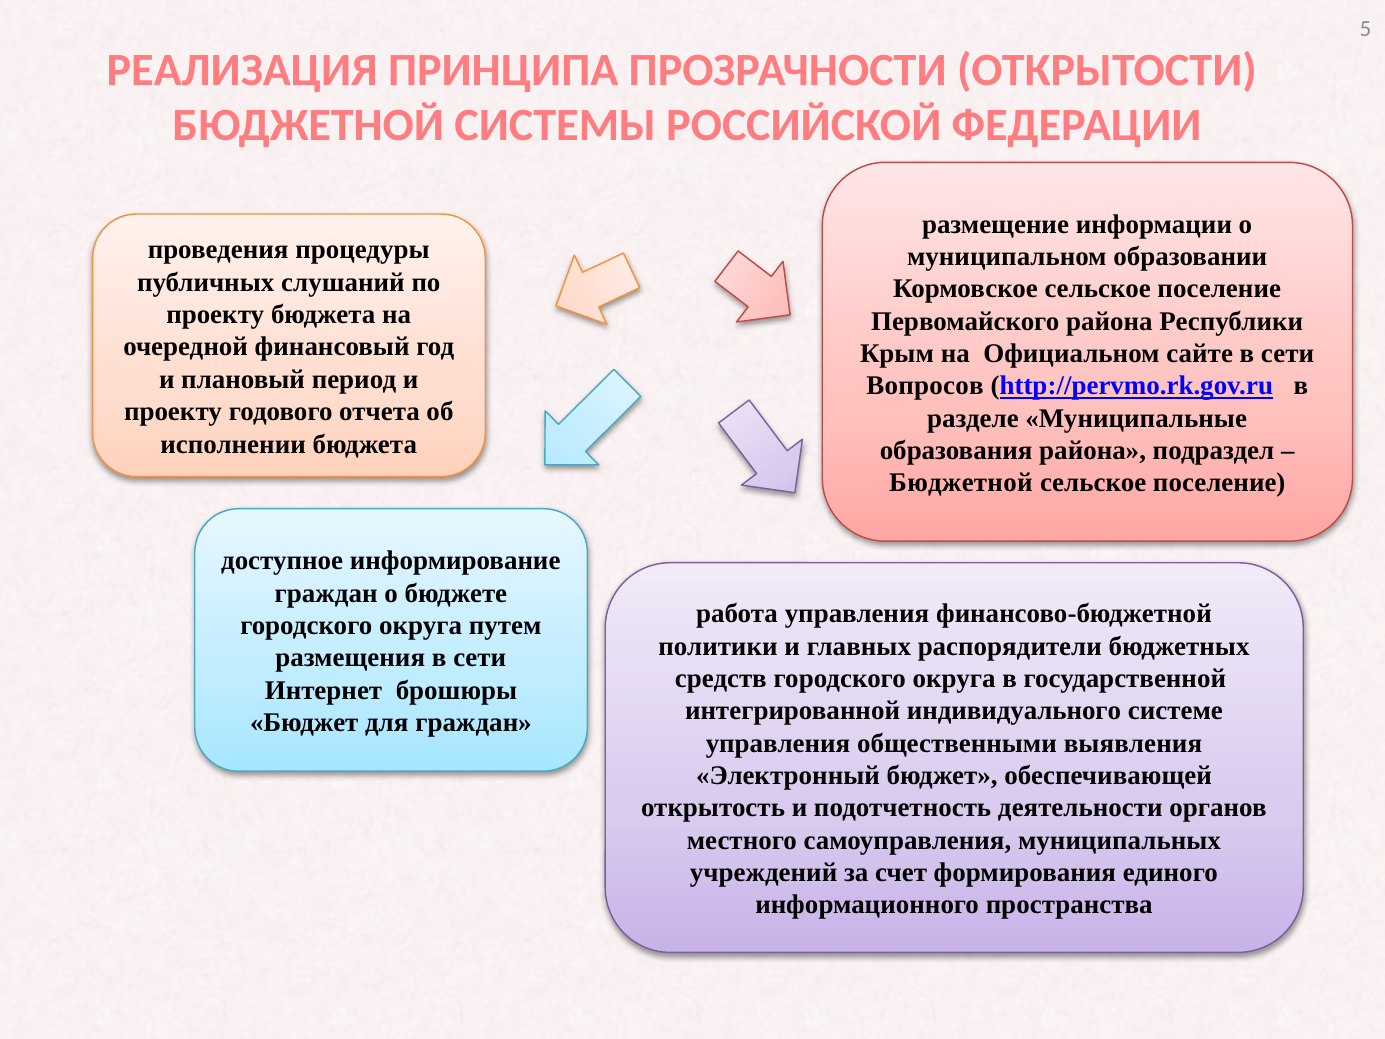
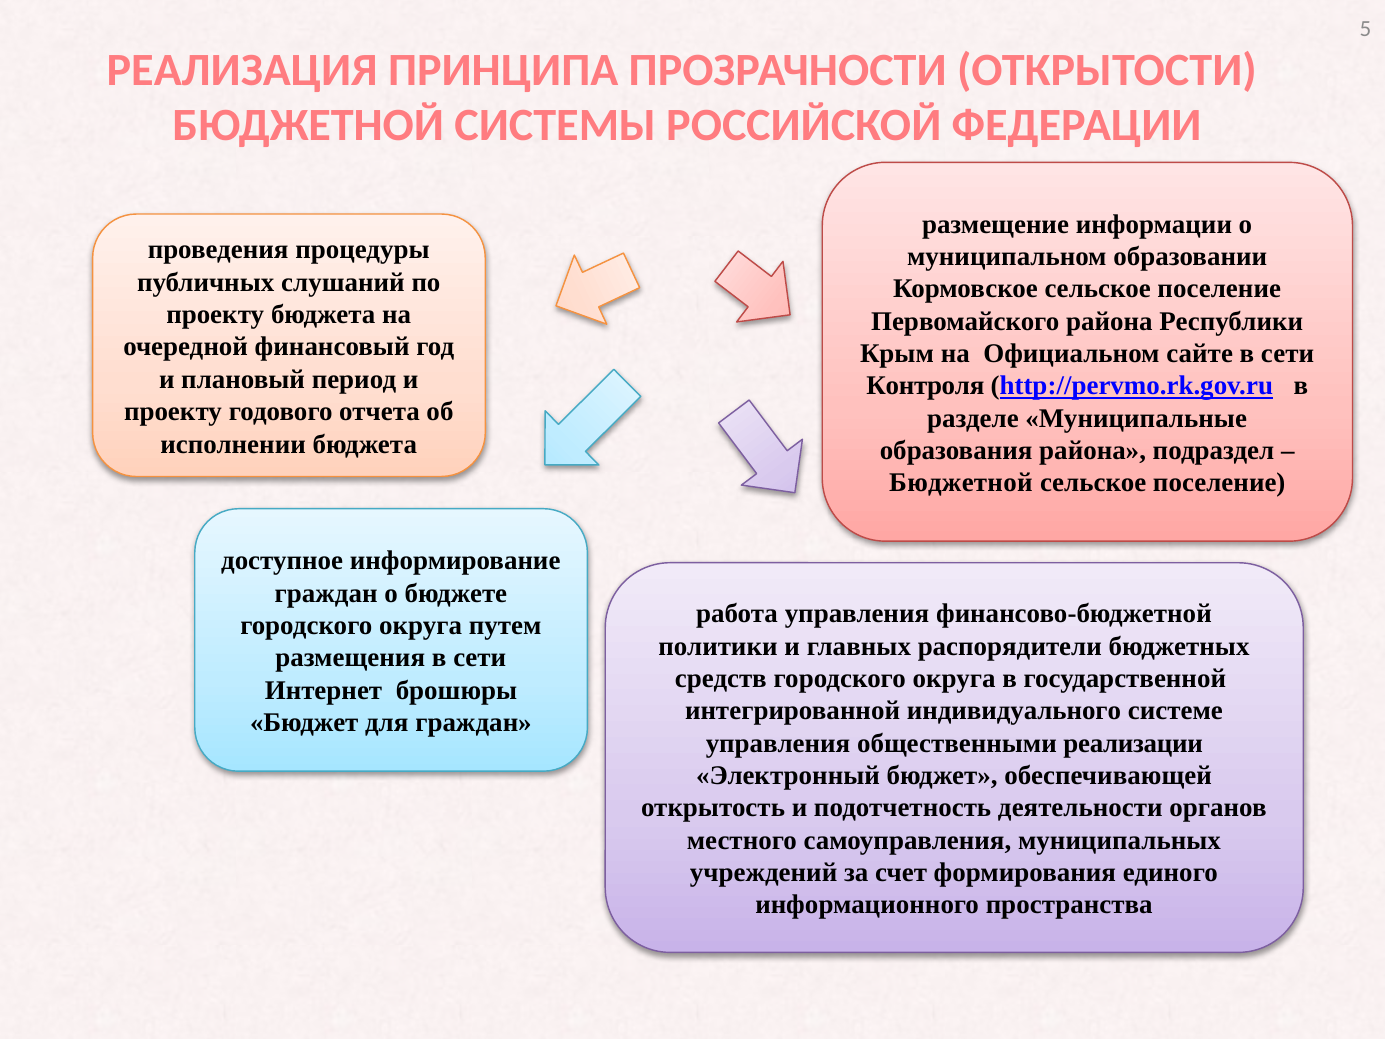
Вопросов: Вопросов -> Контроля (925, 386)
выявления: выявления -> реализации (1133, 743)
